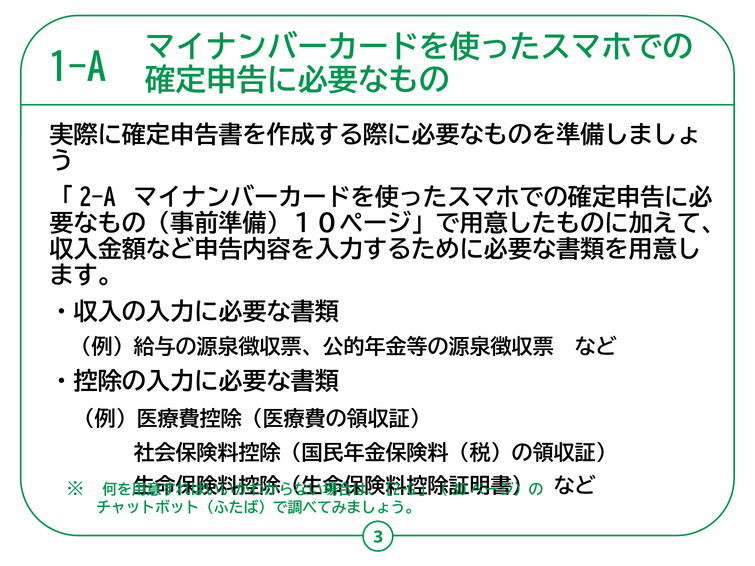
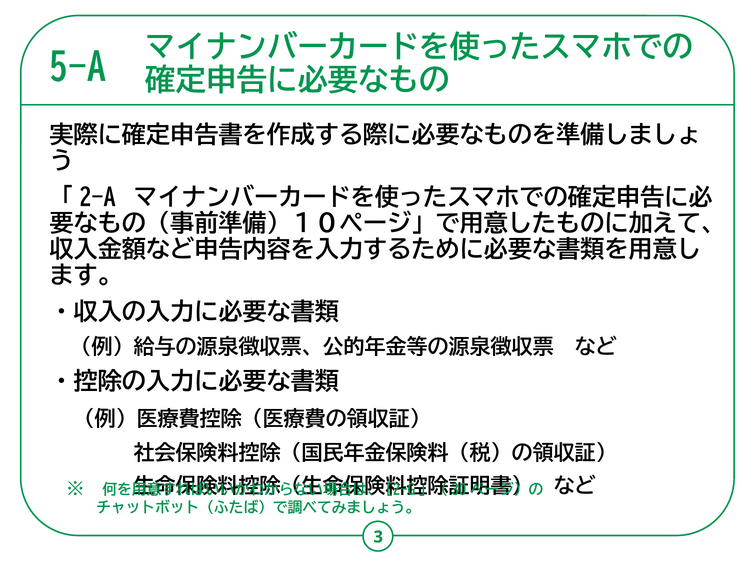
1-A: 1-A -> 5-A (78, 68)
